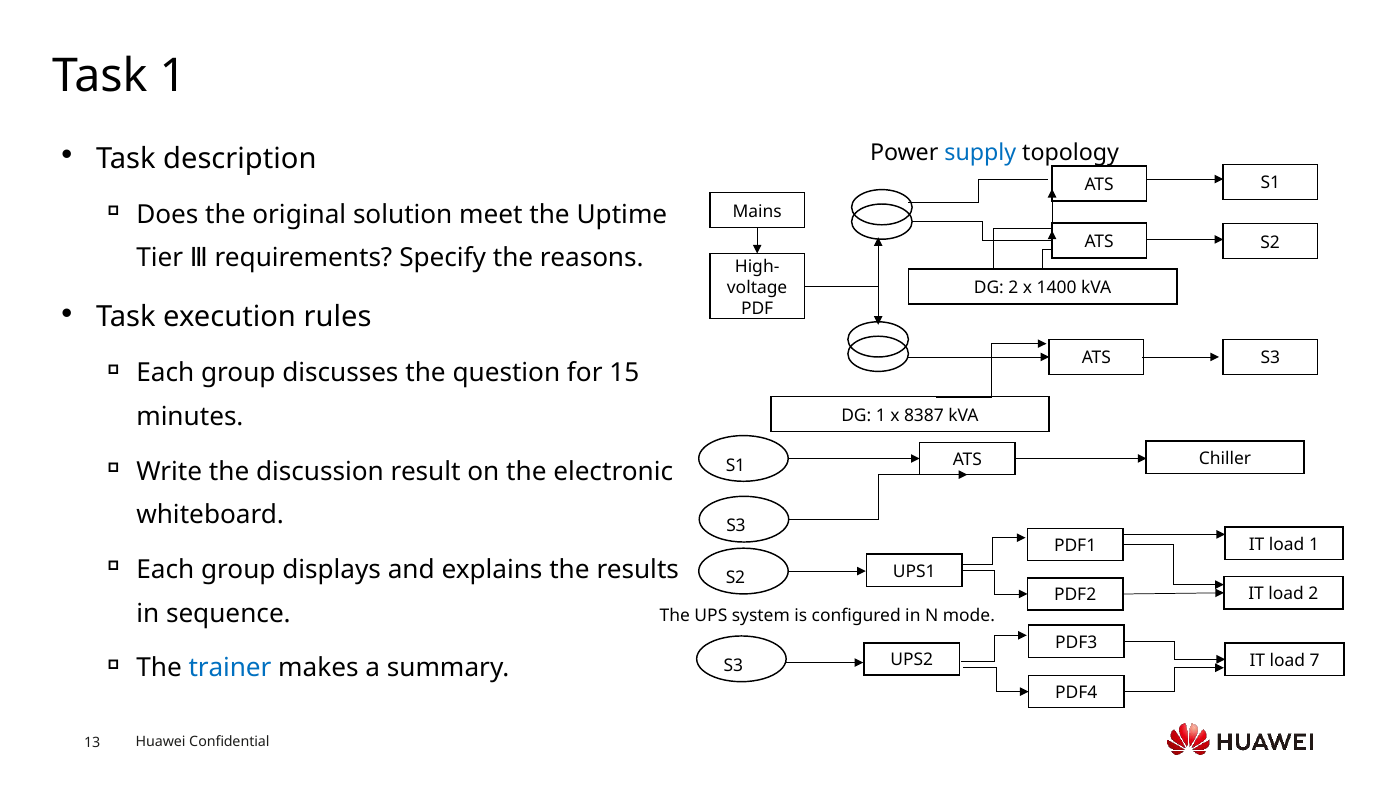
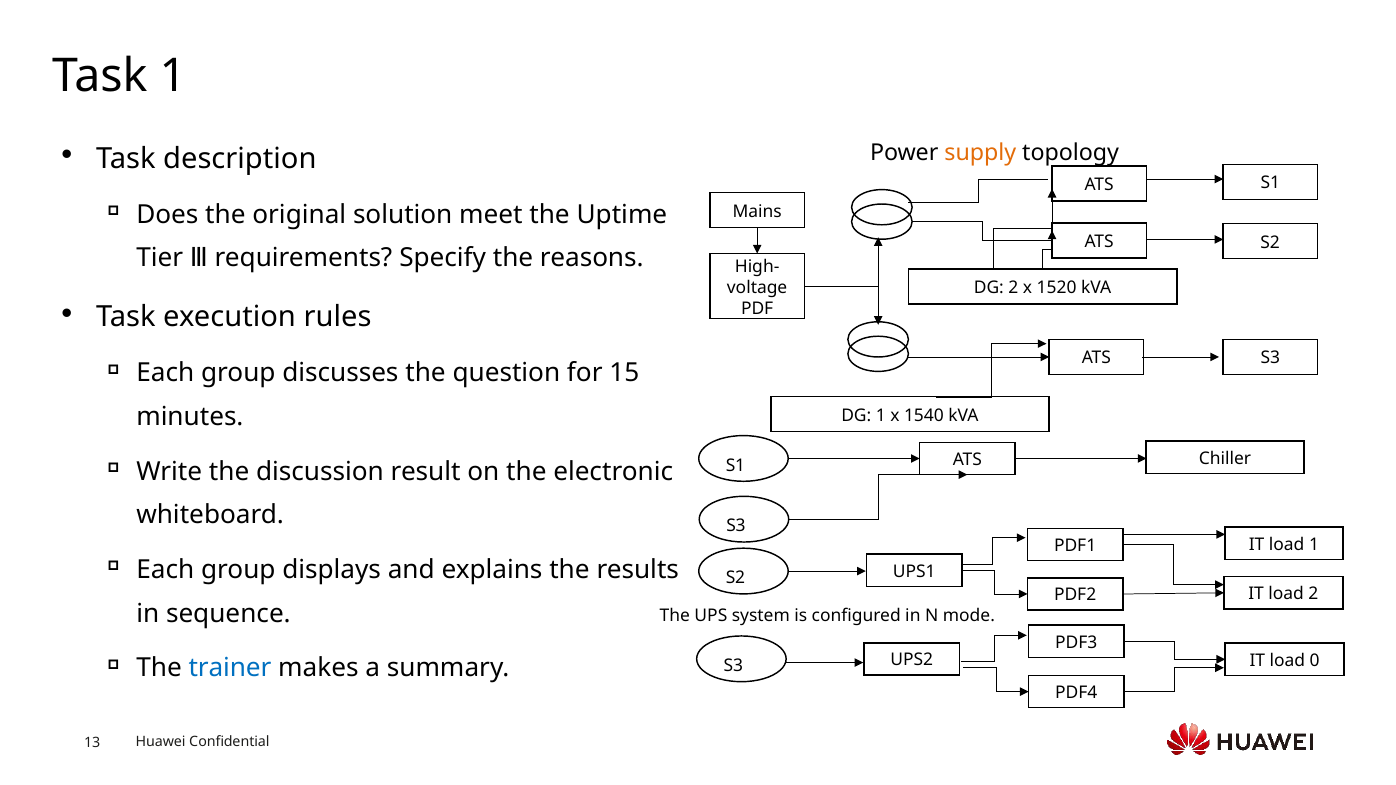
supply colour: blue -> orange (980, 153)
1400: 1400 -> 1520 (1057, 288)
8387: 8387 -> 1540 (924, 415)
7: 7 -> 0 (1315, 661)
